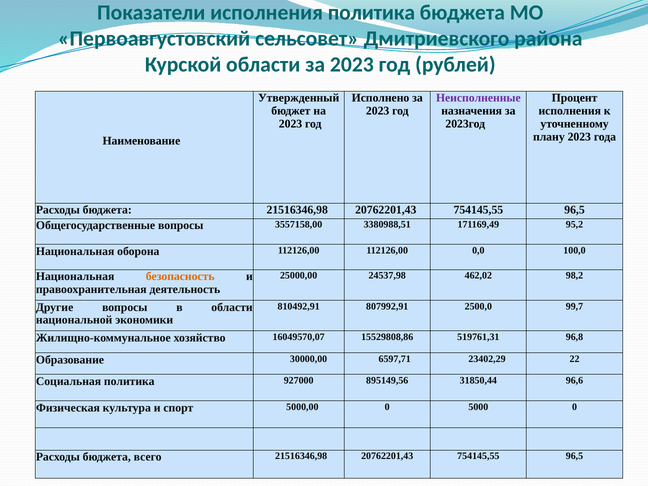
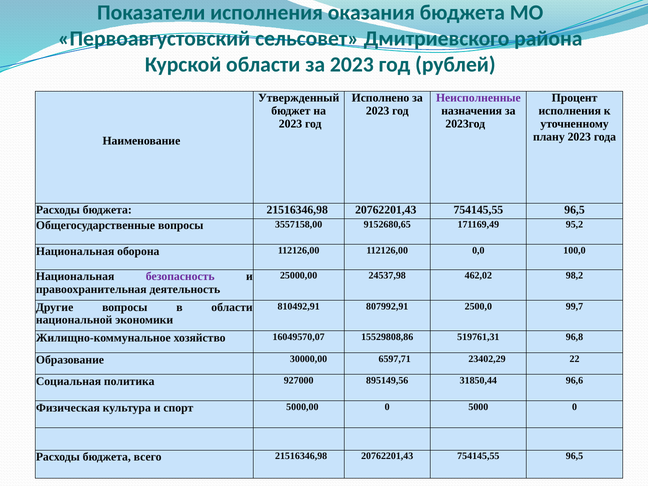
исполнения политика: политика -> оказания (371, 13)
3380988,51: 3380988,51 -> 9152680,65 (387, 225)
безопасность colour: orange -> purple (180, 277)
